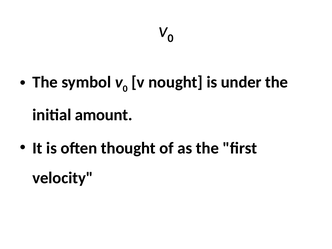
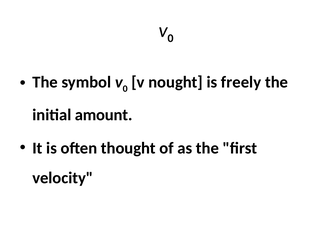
under: under -> freely (241, 82)
